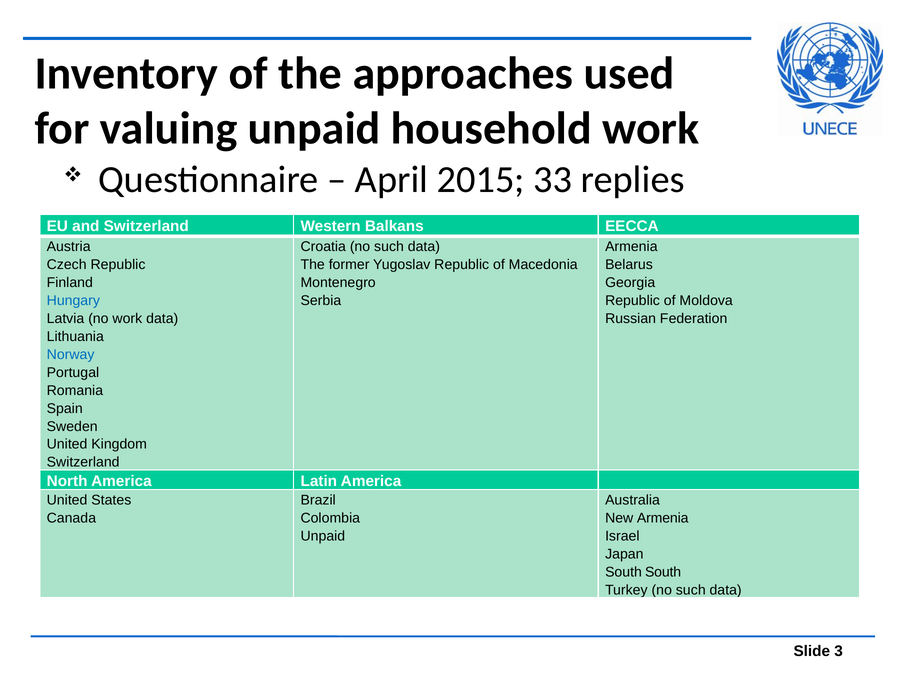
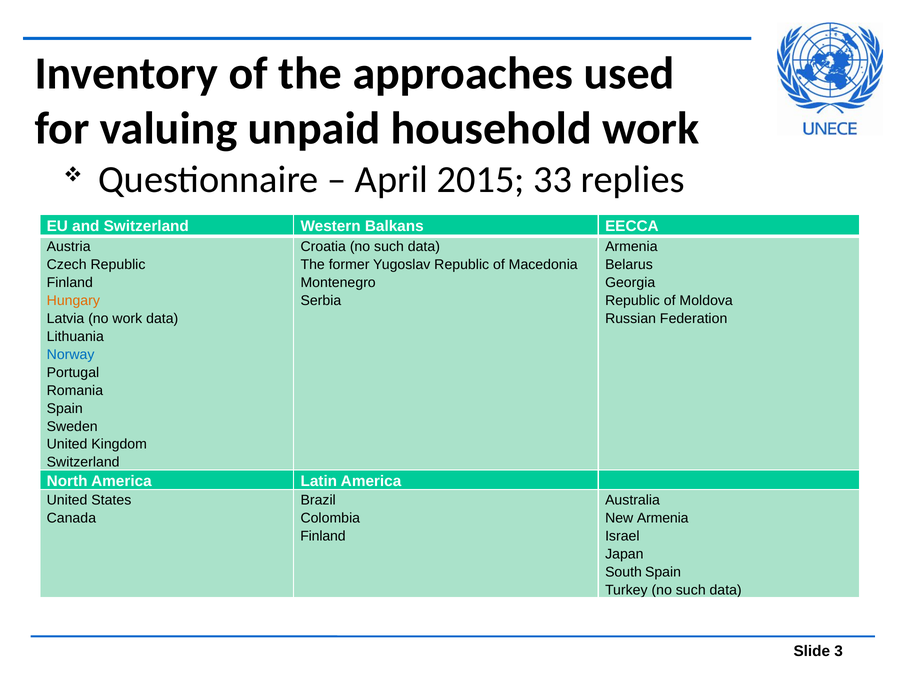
Hungary colour: blue -> orange (73, 301)
Unpaid: Unpaid -> Finland (323, 537)
South South: South -> Spain (663, 573)
